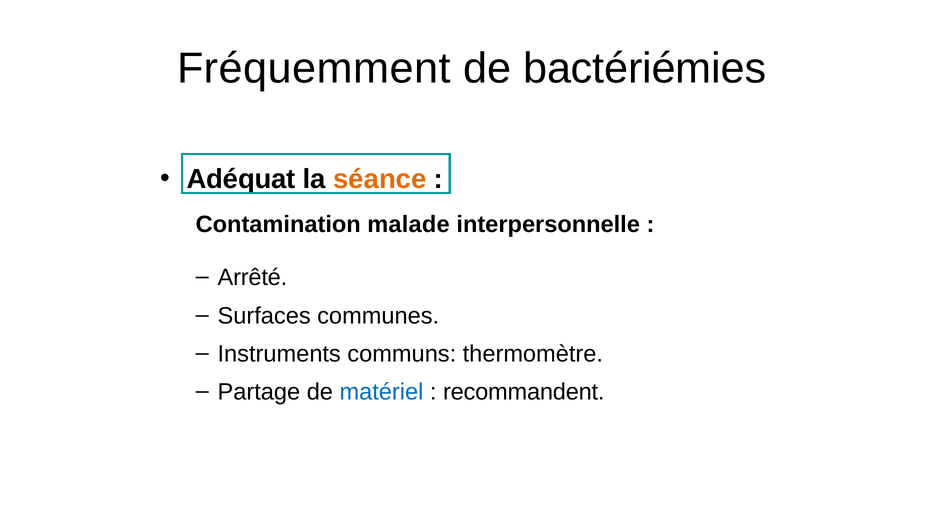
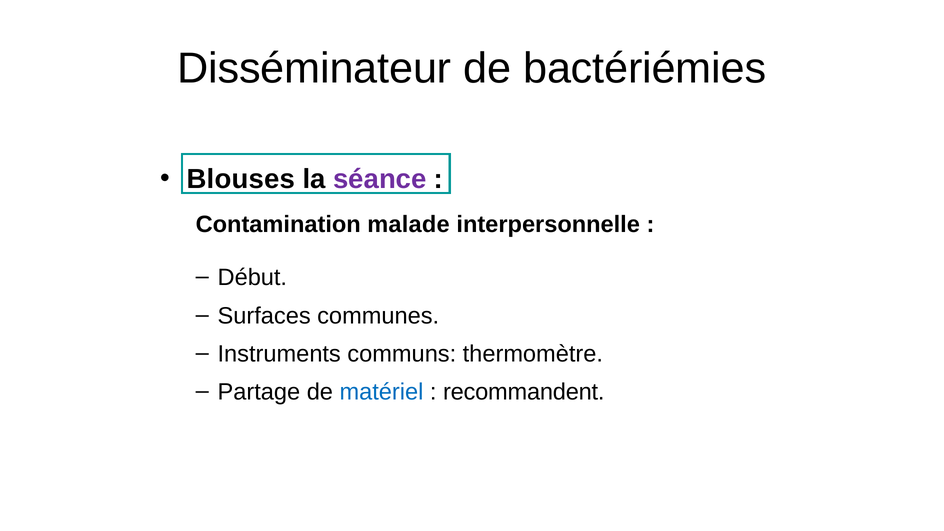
Fréquemment: Fréquemment -> Disséminateur (314, 69)
Adéquat: Adéquat -> Blouses (241, 179)
séance colour: orange -> purple (380, 179)
Arrêté: Arrêté -> Début (252, 278)
